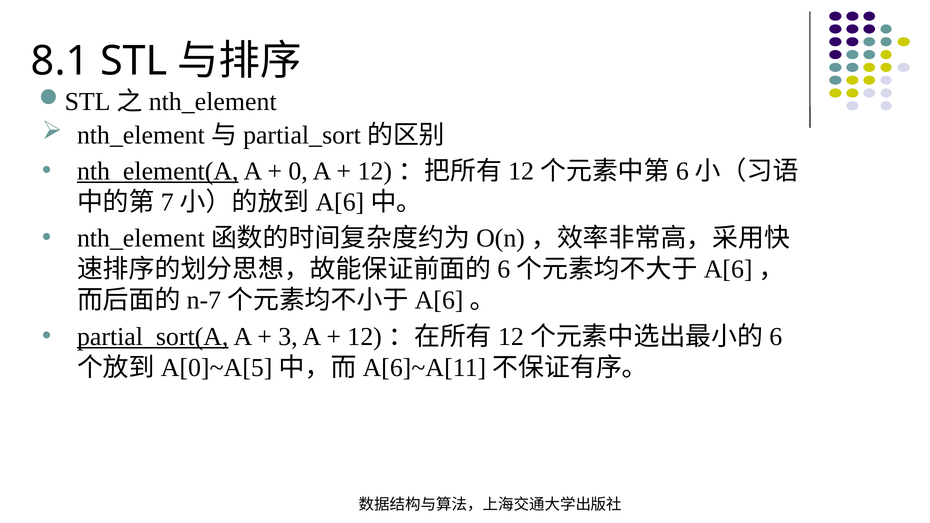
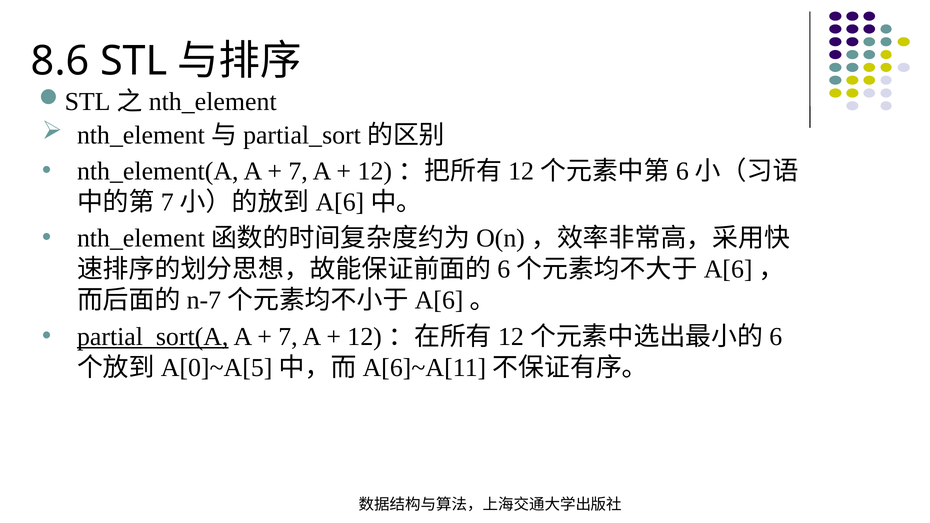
8.1: 8.1 -> 8.6 (60, 61)
nth_element(A underline: present -> none (158, 171)
0: 0 -> 7 (298, 171)
3: 3 -> 7 (288, 337)
